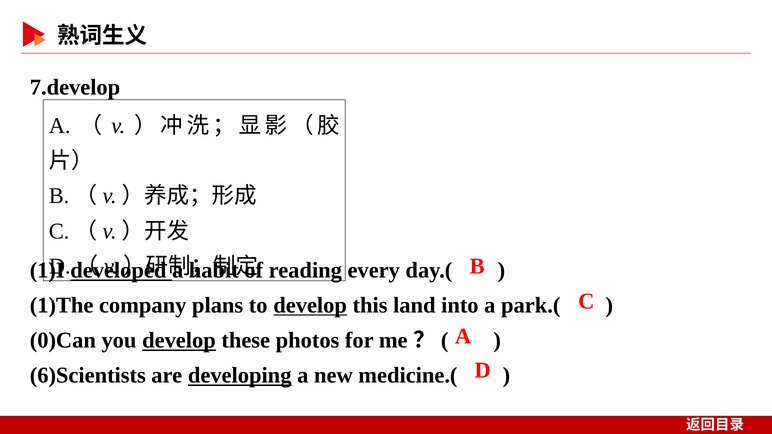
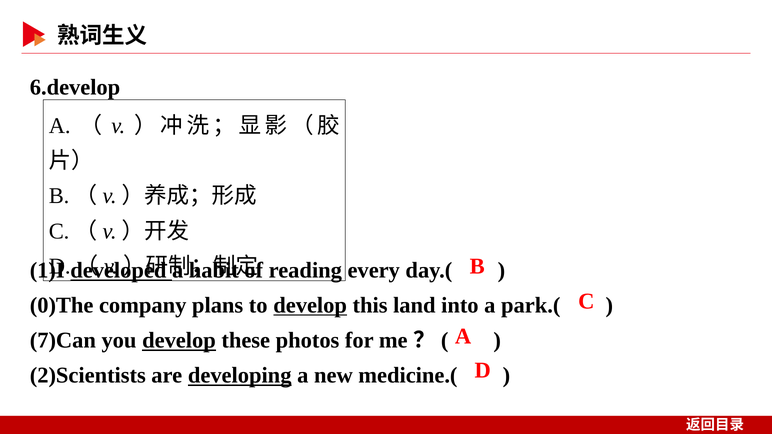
7.develop: 7.develop -> 6.develop (75, 88)
1)The: 1)The -> 0)The (62, 305)
0)Can: 0)Can -> 7)Can (63, 340)
6)Scientists: 6)Scientists -> 2)Scientists (88, 376)
